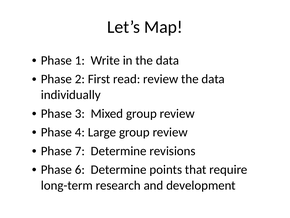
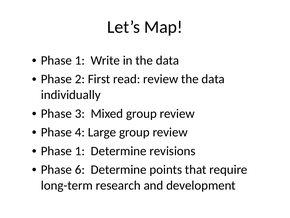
7: 7 -> 1 (80, 151)
